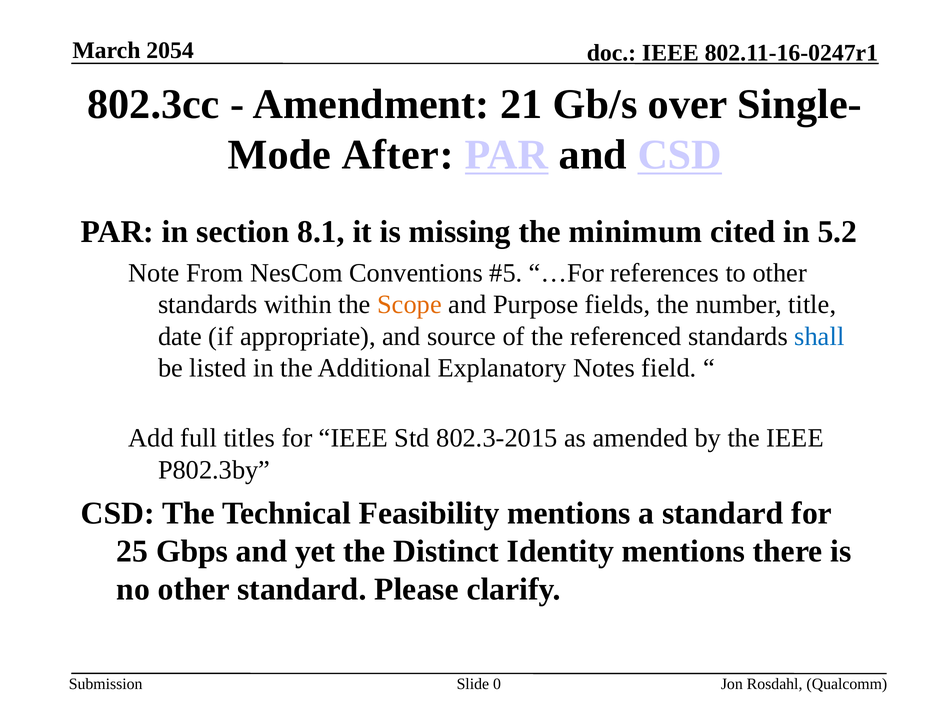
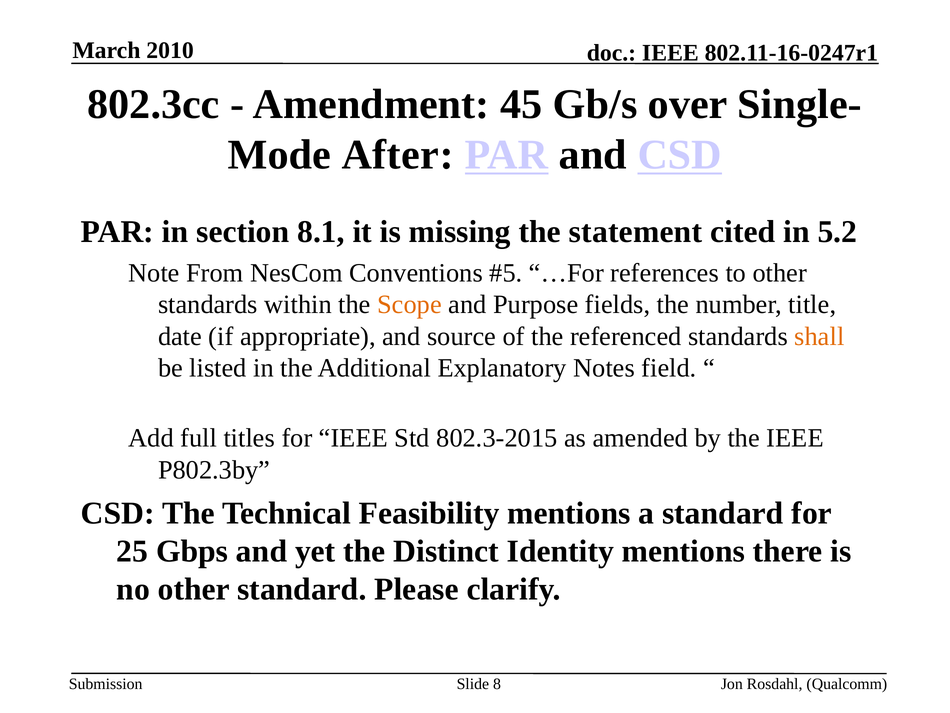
2054: 2054 -> 2010 (170, 50)
21: 21 -> 45 (521, 104)
minimum: minimum -> statement (636, 232)
shall colour: blue -> orange (819, 336)
0: 0 -> 8 (497, 683)
